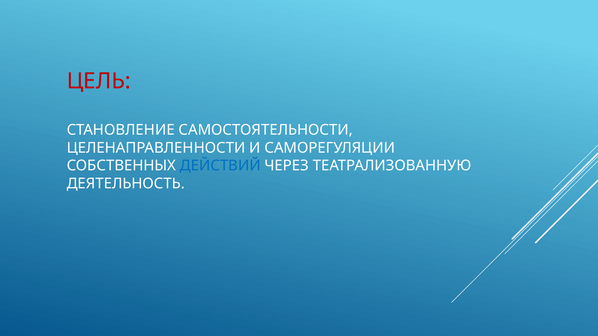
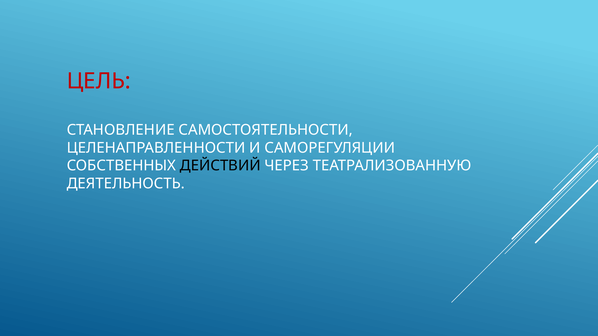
ДЕЙСТВИЙ colour: blue -> black (220, 166)
